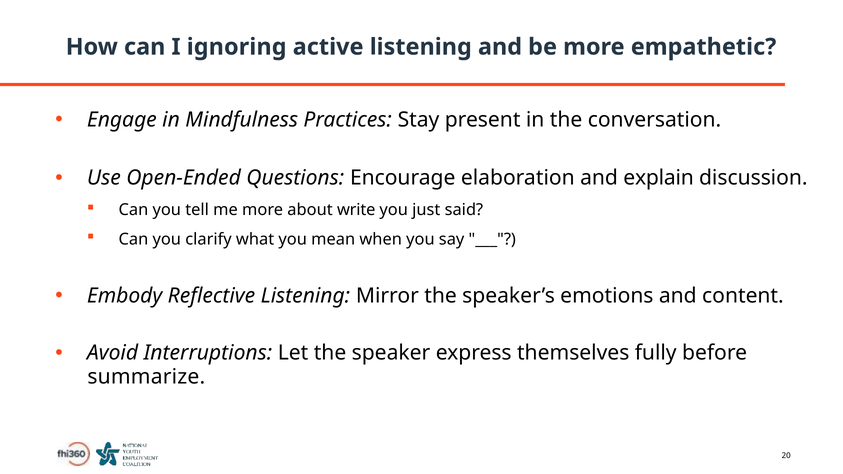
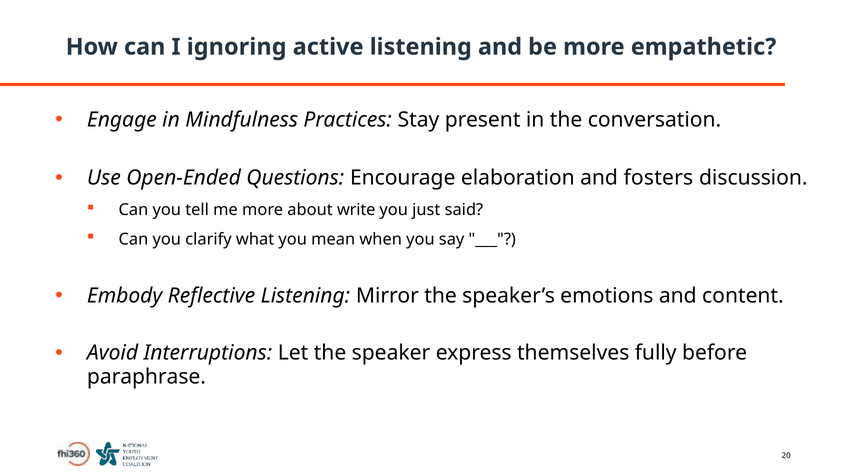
explain: explain -> fosters (658, 178)
summarize: summarize -> paraphrase (146, 377)
